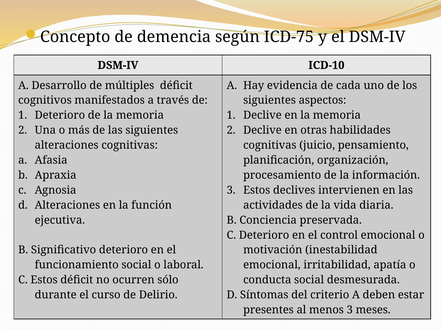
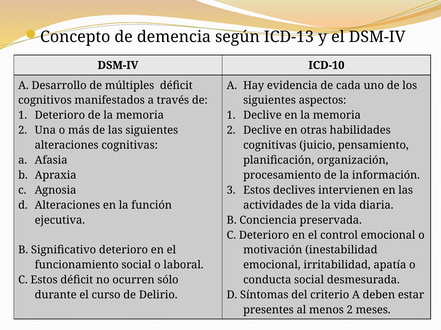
ICD-75: ICD-75 -> ICD-13 (289, 37)
menos 3: 3 -> 2 (350, 311)
